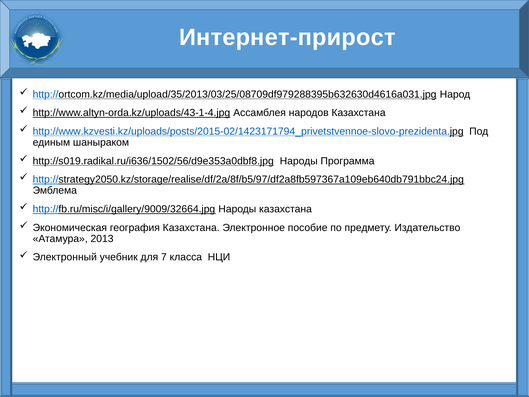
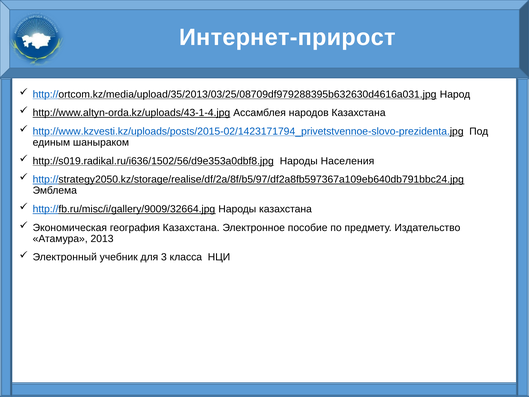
Программа: Программа -> Населения (347, 161)
7: 7 -> 3 (164, 257)
